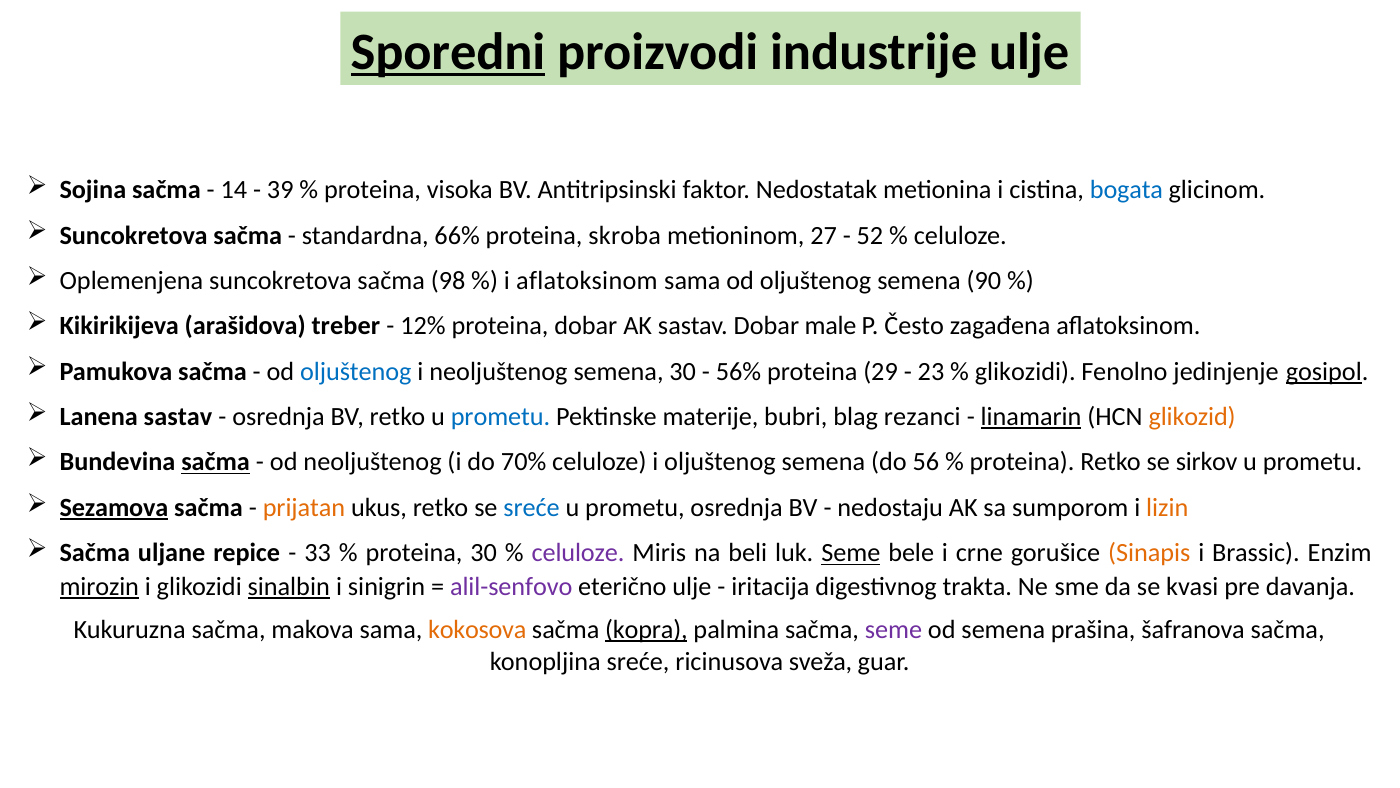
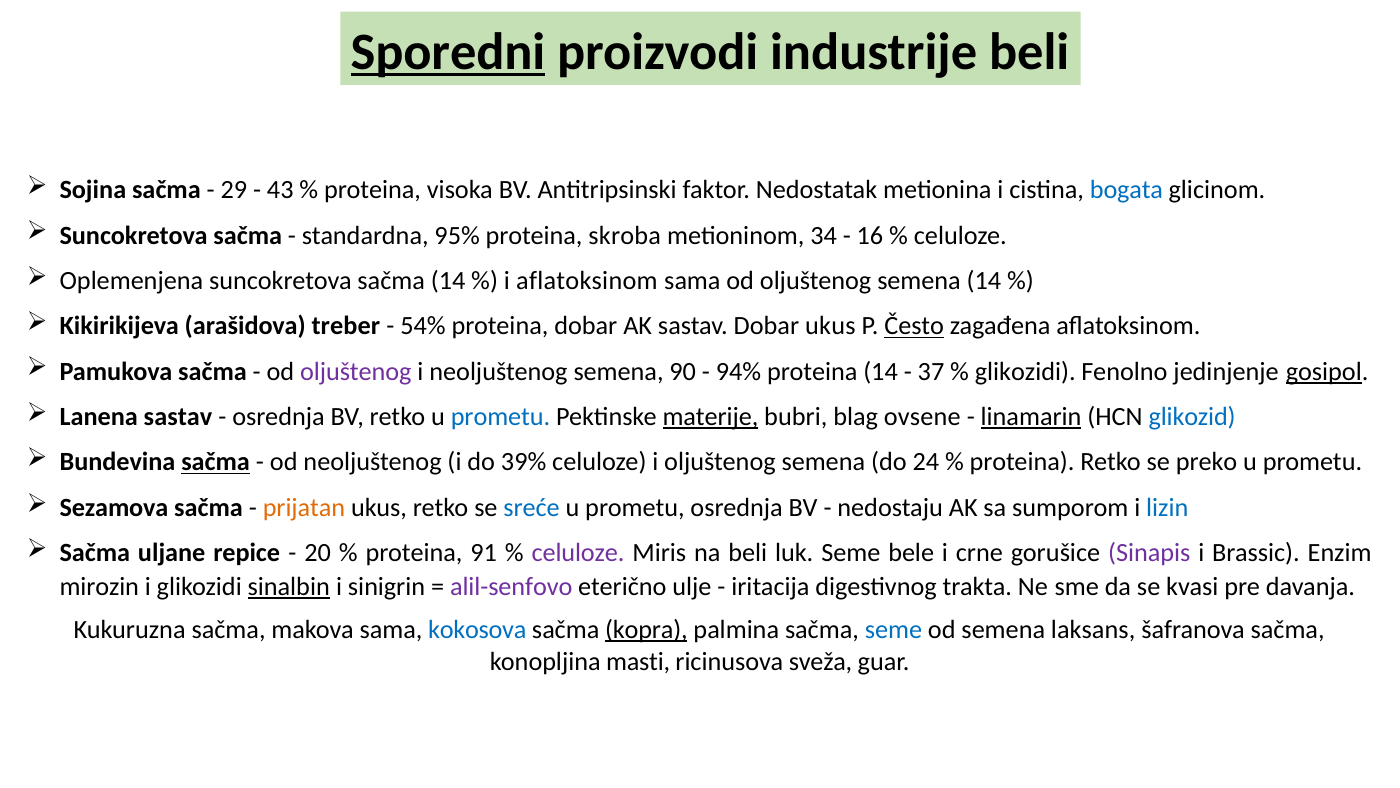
industrije ulje: ulje -> beli (1029, 52)
14: 14 -> 29 (234, 190)
39: 39 -> 43 (280, 190)
66%: 66% -> 95% (457, 235)
27: 27 -> 34 (824, 235)
52: 52 -> 16 (870, 235)
sačma 98: 98 -> 14 (448, 281)
semena 90: 90 -> 14 (984, 281)
12%: 12% -> 54% (423, 326)
Dobar male: male -> ukus (830, 326)
Često underline: none -> present (914, 326)
oljuštenog colour: blue -> purple (356, 371)
semena 30: 30 -> 90 (683, 371)
56%: 56% -> 94% (739, 371)
proteina 29: 29 -> 14 (881, 371)
23: 23 -> 37 (931, 371)
materije underline: none -> present (710, 417)
rezanci: rezanci -> ovsene (922, 417)
glikozid colour: orange -> blue (1192, 417)
70%: 70% -> 39% (524, 462)
56: 56 -> 24 (926, 462)
sirkov: sirkov -> preko (1207, 462)
Sezamova underline: present -> none (114, 507)
lizin colour: orange -> blue (1167, 507)
33: 33 -> 20 (318, 553)
proteina 30: 30 -> 91 (484, 553)
Seme underline: present -> none (851, 553)
Sinapis colour: orange -> purple (1149, 553)
mirozin underline: present -> none (99, 586)
kokosova colour: orange -> blue (477, 630)
seme colour: purple -> blue (893, 630)
prašina: prašina -> laksans (1093, 630)
konopljina sreće: sreće -> masti (638, 661)
